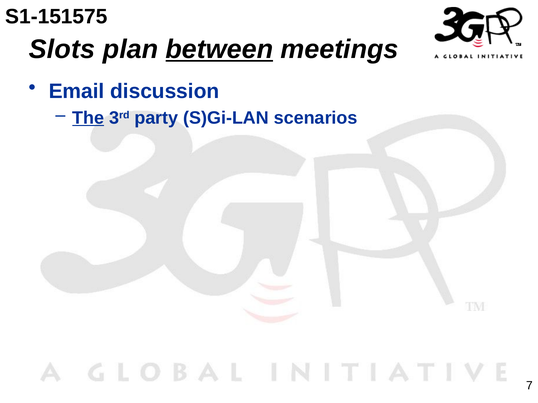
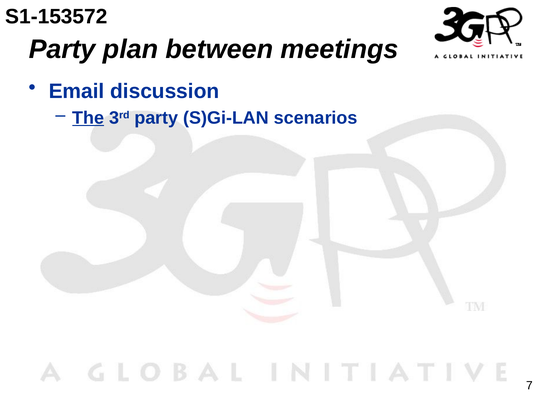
S1-151575: S1-151575 -> S1-153572 (56, 17)
Slots: Slots -> Party (62, 49)
between underline: present -> none (219, 49)
